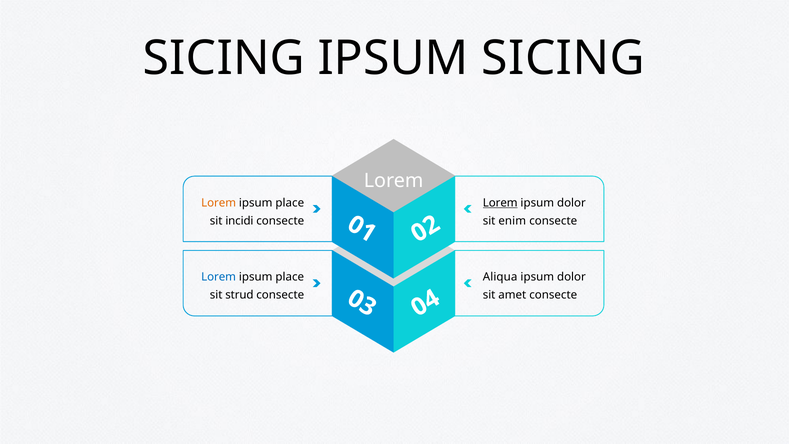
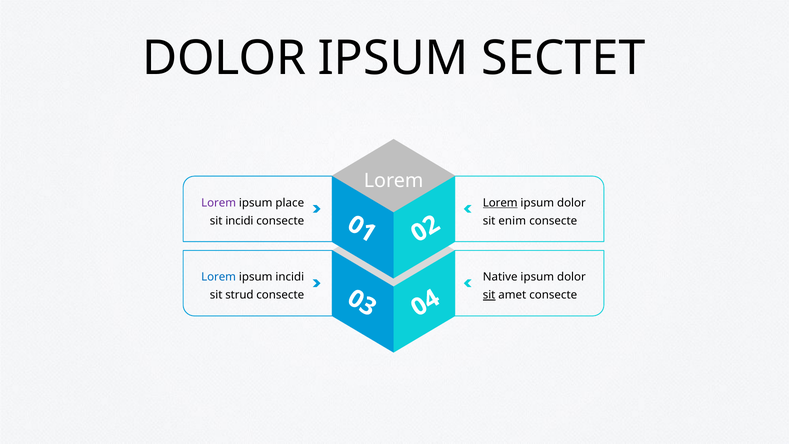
SICING: SICING -> DOLOR (224, 58)
IPSUM SICING: SICING -> SECTET (563, 58)
Lorem colour: orange -> purple (219, 203)
place: place -> incidi (290, 277)
Aliqua: Aliqua -> Native (500, 277)
sit underline: none -> present (489, 295)
